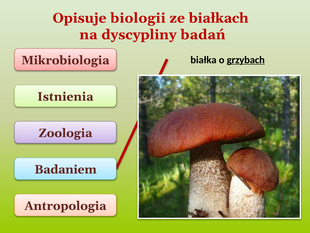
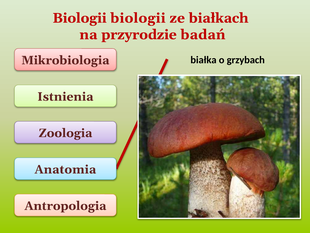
Opisuje: Opisuje -> Biologii (80, 18)
dyscypliny: dyscypliny -> przyrodzie (139, 35)
grzybach underline: present -> none (246, 60)
Badaniem: Badaniem -> Anatomia (65, 169)
